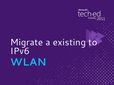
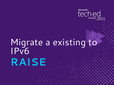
WLAN: WLAN -> RAISE (28, 63)
